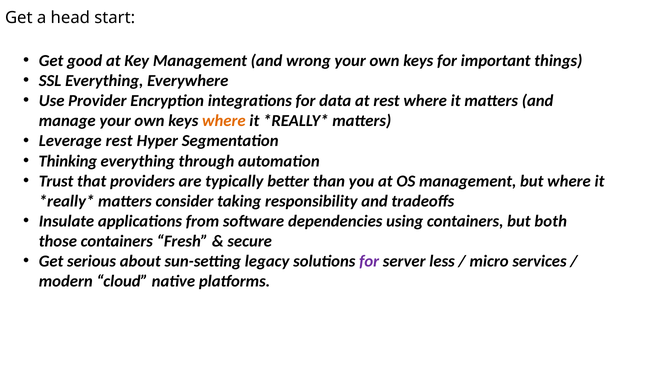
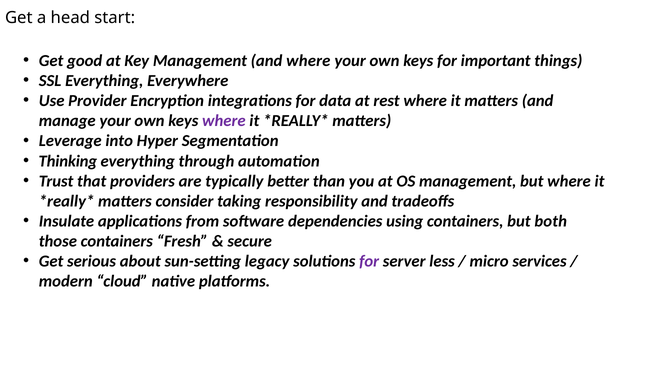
and wrong: wrong -> where (308, 61)
where colour: orange -> purple (224, 121)
Leverage rest: rest -> into (119, 141)
